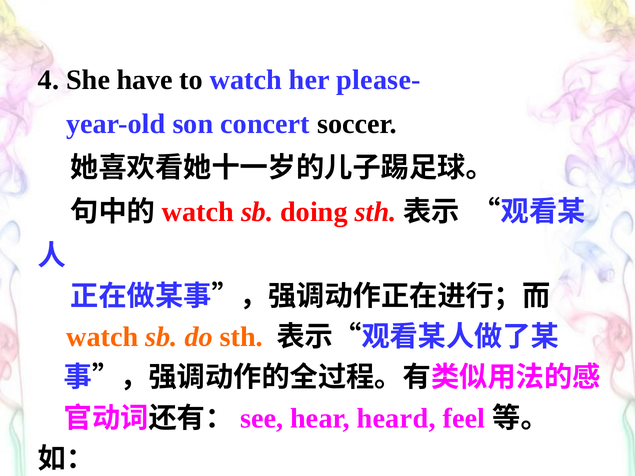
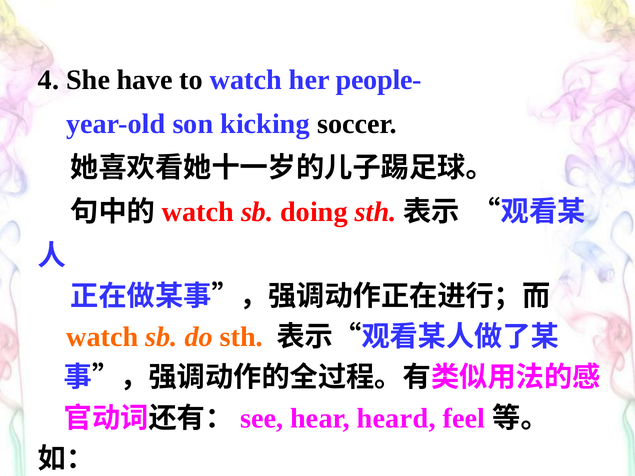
please-: please- -> people- (379, 80)
concert: concert -> kicking (265, 124)
